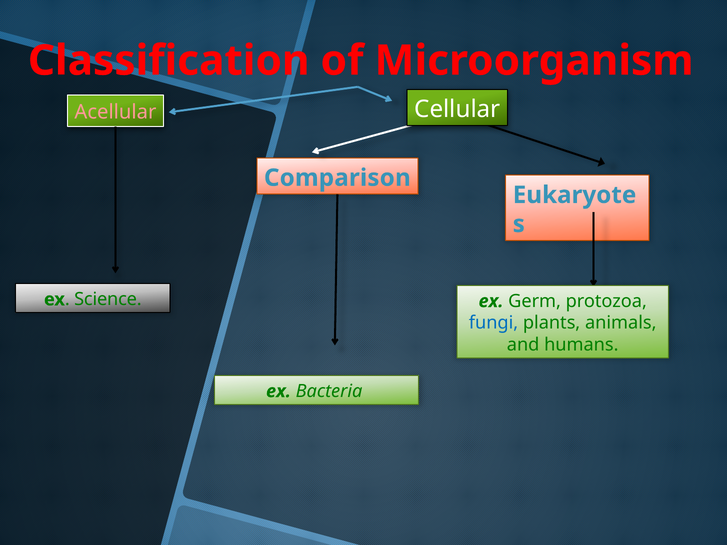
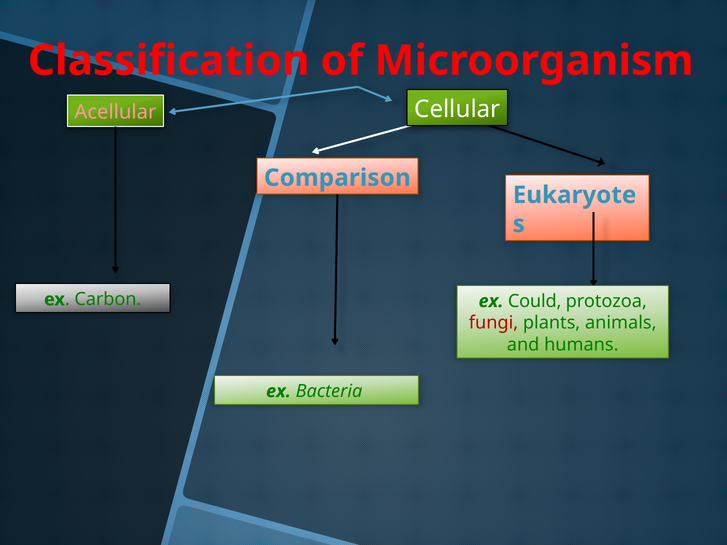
Science: Science -> Carbon (108, 300)
Germ: Germ -> Could (535, 301)
fungi colour: blue -> red (493, 323)
